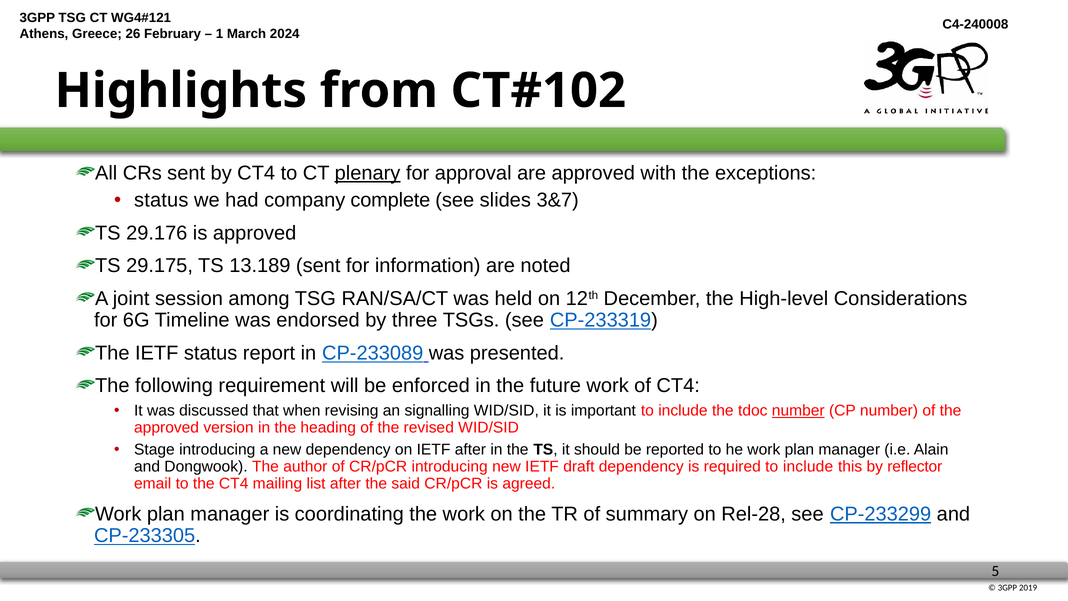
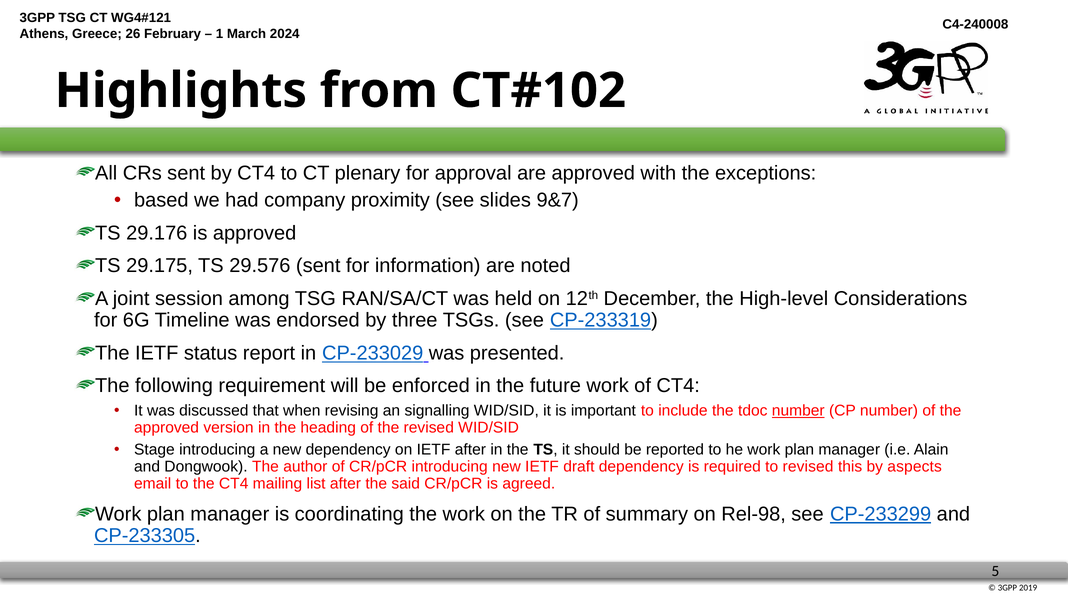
plenary underline: present -> none (368, 173)
status: status -> based (161, 200)
complete: complete -> proximity (390, 200)
3&7: 3&7 -> 9&7 (558, 200)
13.189: 13.189 -> 29.576 (260, 266)
CP-233089: CP-233089 -> CP-233029 (373, 353)
required to include: include -> revised (808, 466)
reflector: reflector -> aspects (915, 466)
Rel-28: Rel-28 -> Rel-98 (754, 514)
